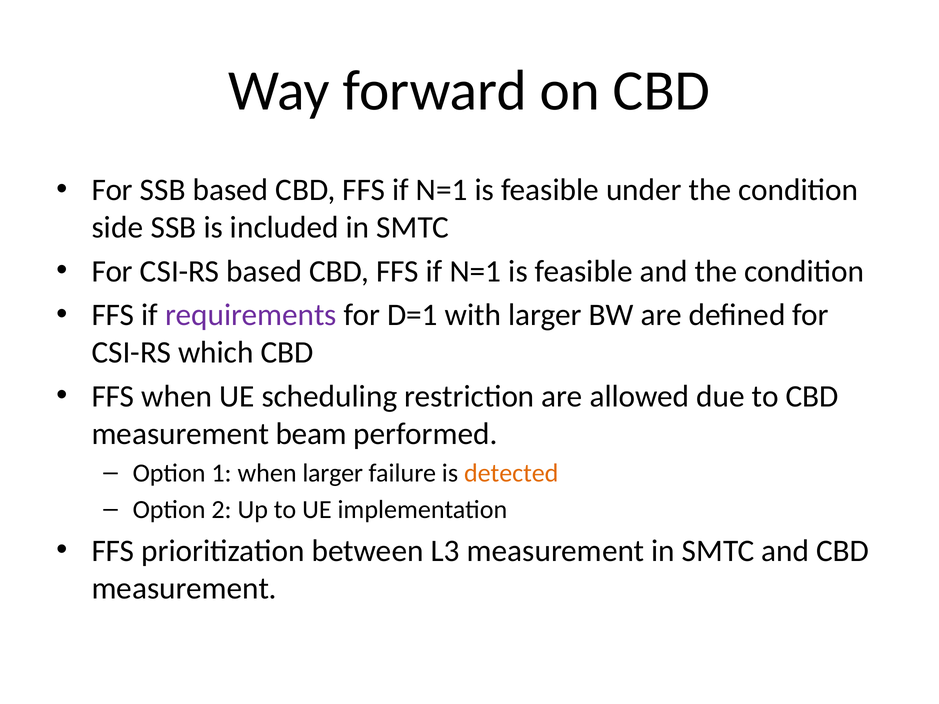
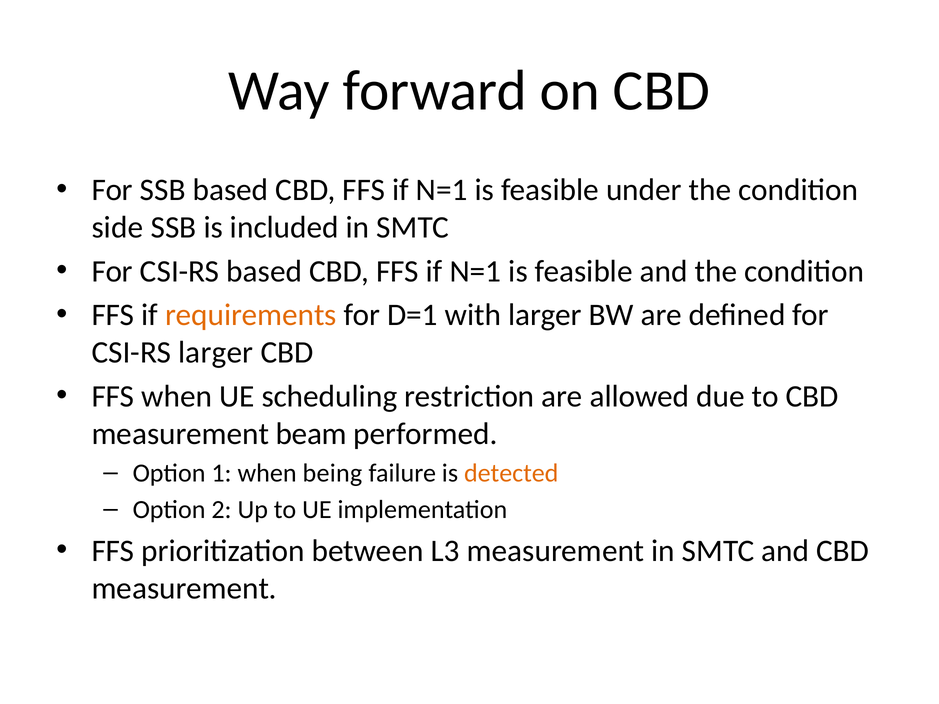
requirements colour: purple -> orange (251, 315)
CSI-RS which: which -> larger (216, 353)
when larger: larger -> being (332, 473)
